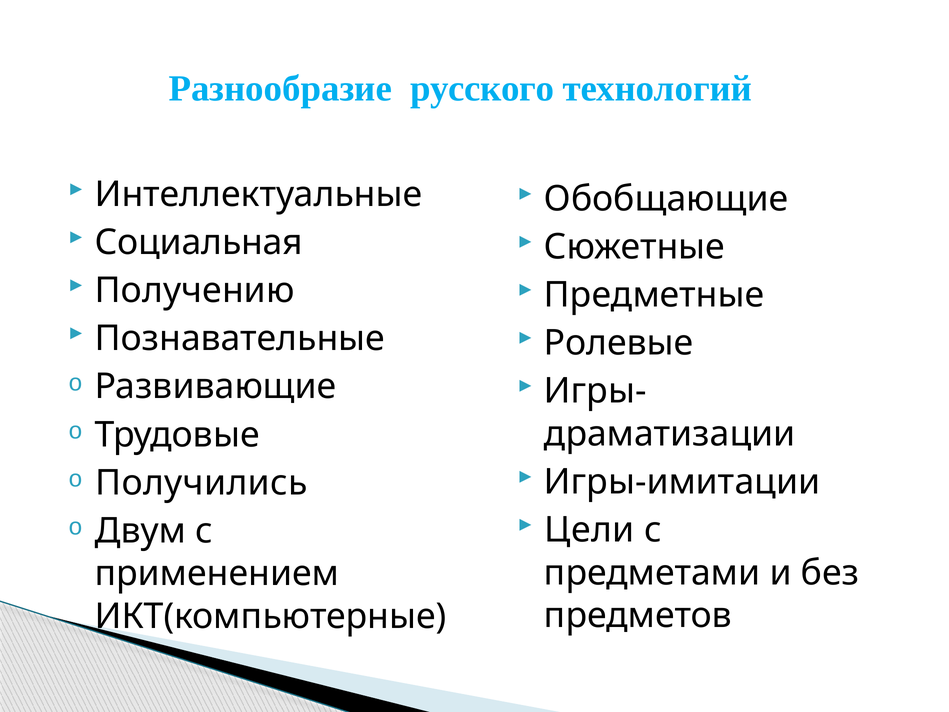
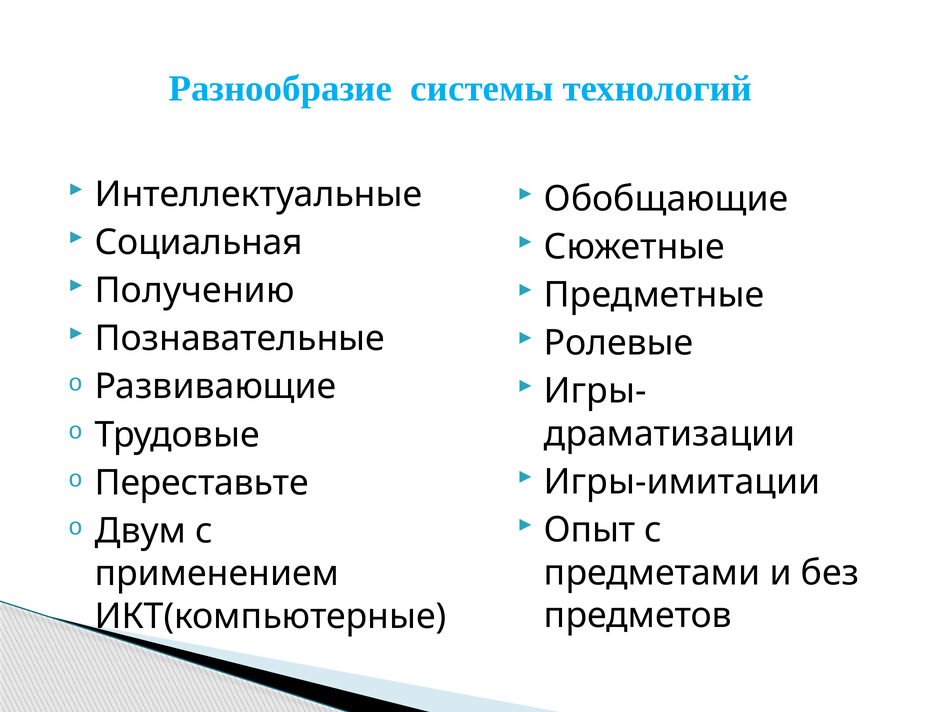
русского: русского -> системы (482, 89)
Получились: Получились -> Переставьте (202, 483)
Цели: Цели -> Опыт (590, 530)
